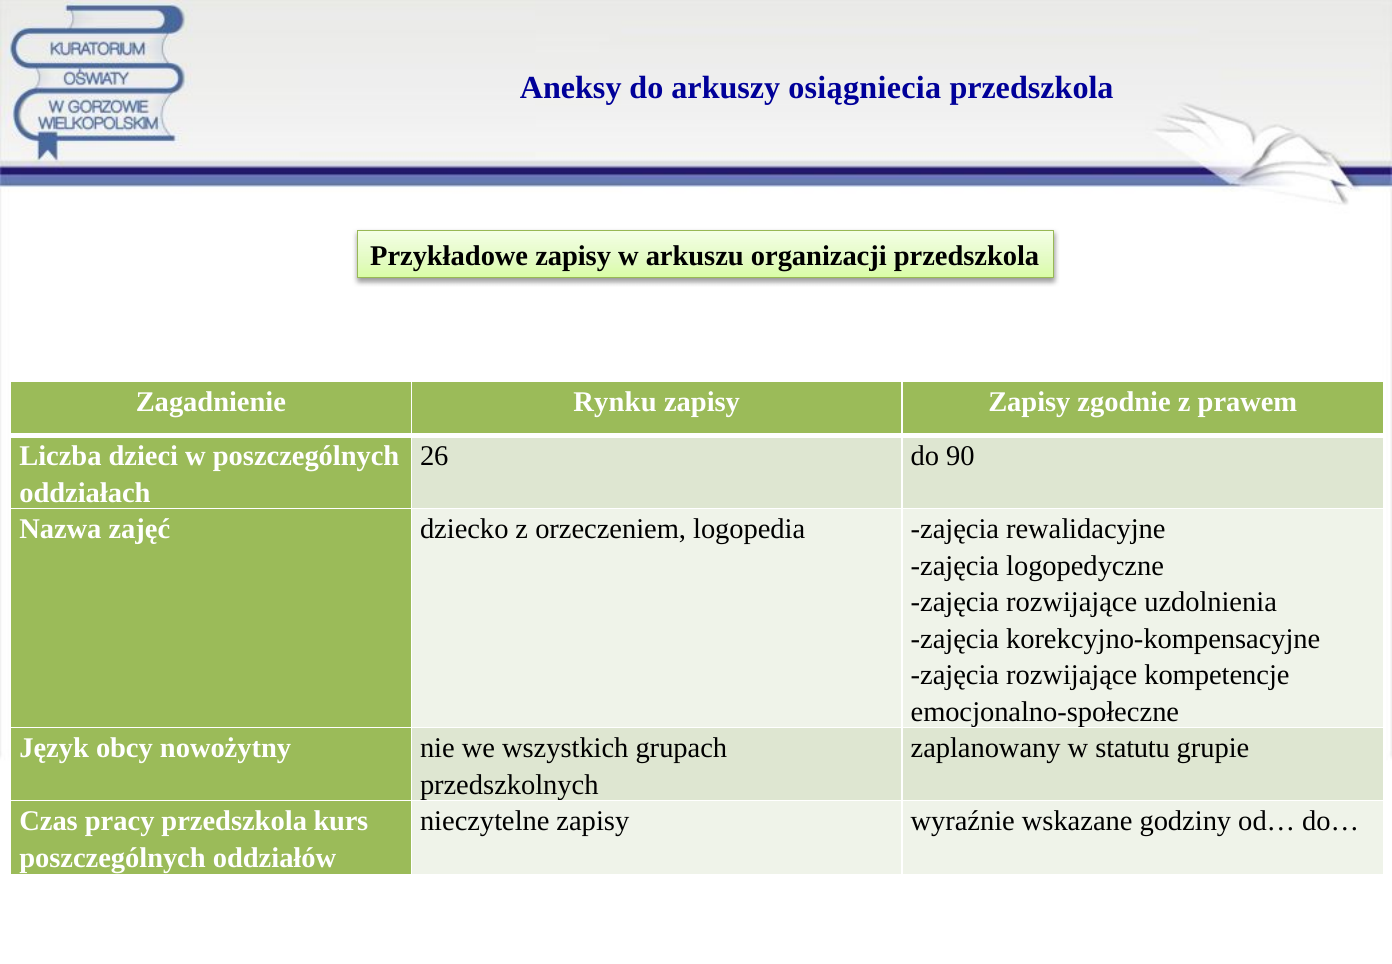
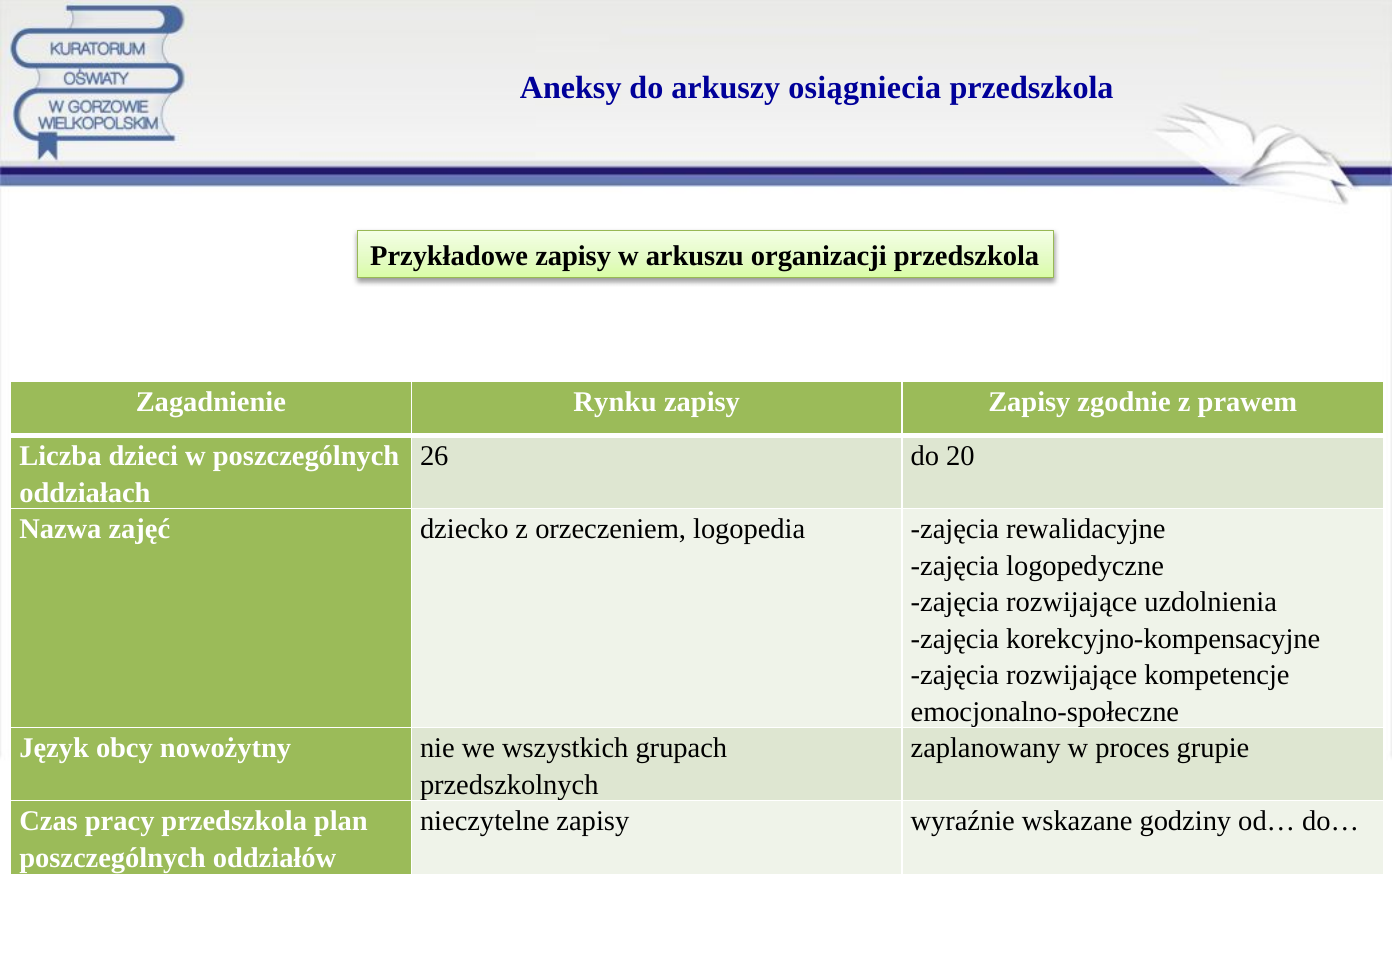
90: 90 -> 20 (960, 456)
statutu: statutu -> proces (1133, 748)
kurs: kurs -> plan (341, 821)
